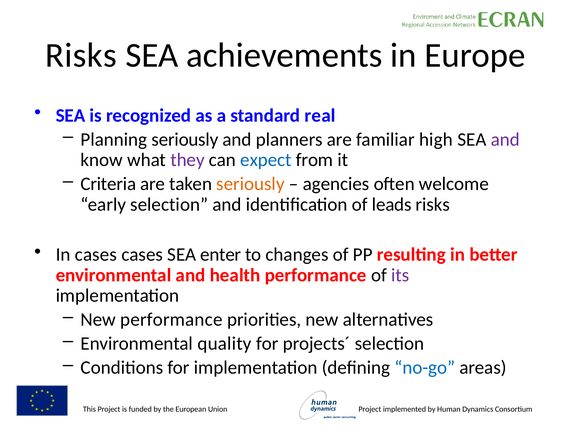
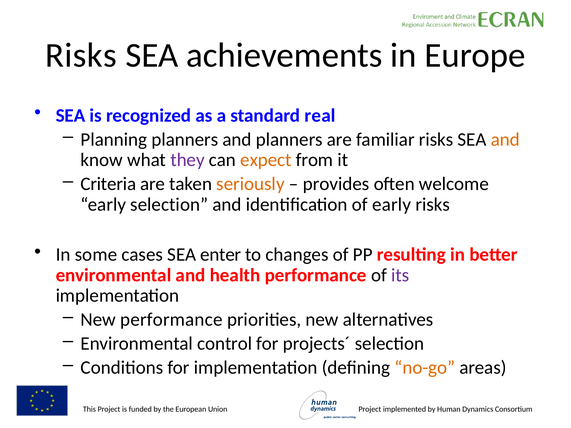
Planning seriously: seriously -> planners (185, 140)
familiar high: high -> risks (436, 140)
and colour: purple -> orange (505, 140)
expect colour: blue -> orange (266, 160)
agencies: agencies -> provides (336, 184)
of leads: leads -> early (392, 205)
In cases: cases -> some (96, 255)
quality: quality -> control (225, 344)
no-go colour: blue -> orange (425, 368)
